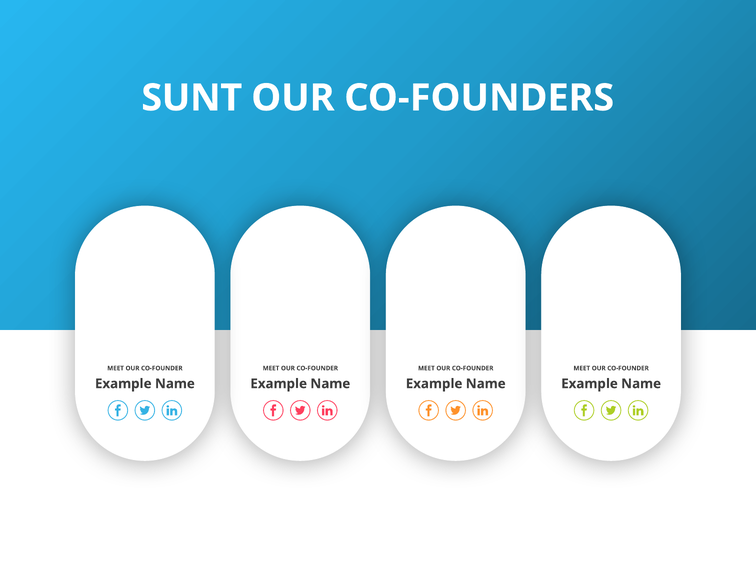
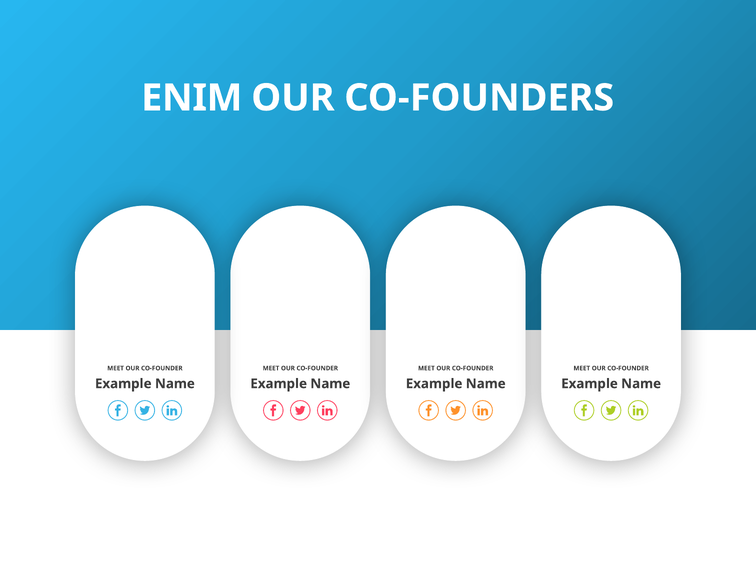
SUNT: SUNT -> ENIM (192, 98)
